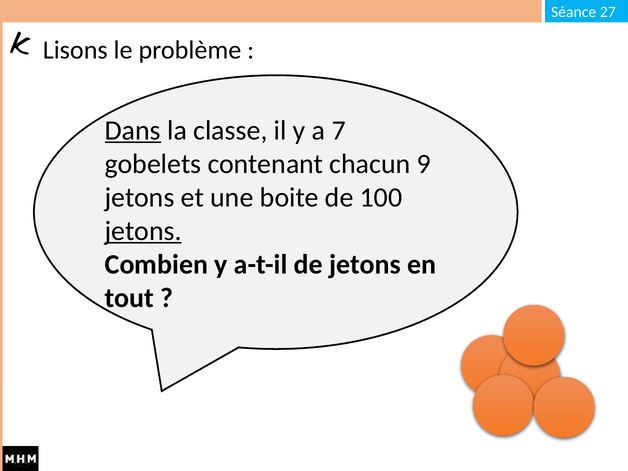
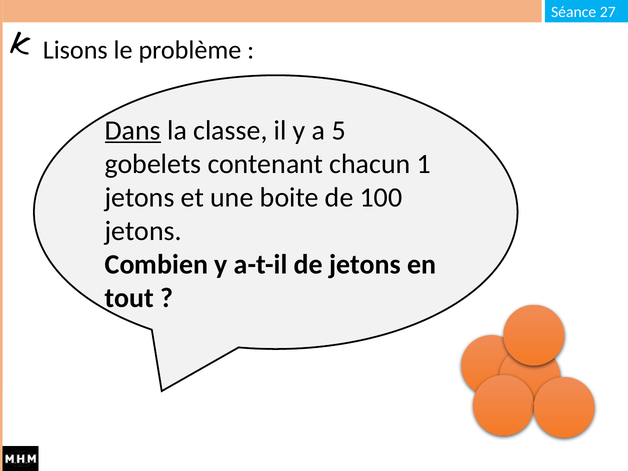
7: 7 -> 5 (339, 130)
9: 9 -> 1 (424, 164)
jetons underline: present -> none (143, 231)
